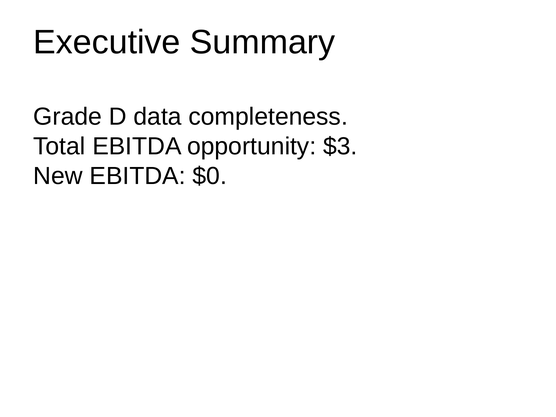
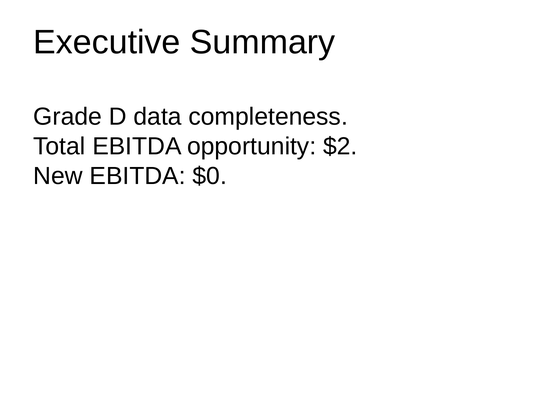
$3: $3 -> $2 (340, 146)
